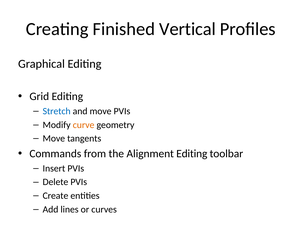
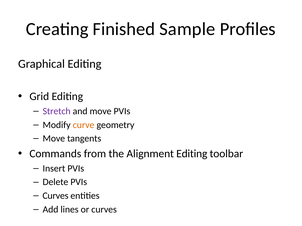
Vertical: Vertical -> Sample (187, 29)
Stretch colour: blue -> purple (57, 111)
Create: Create -> Curves (56, 196)
